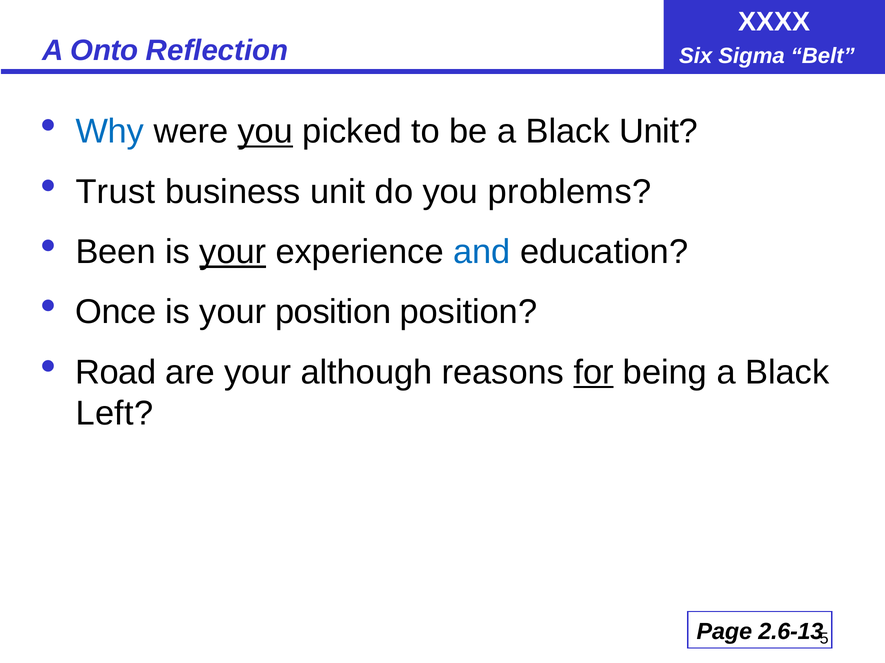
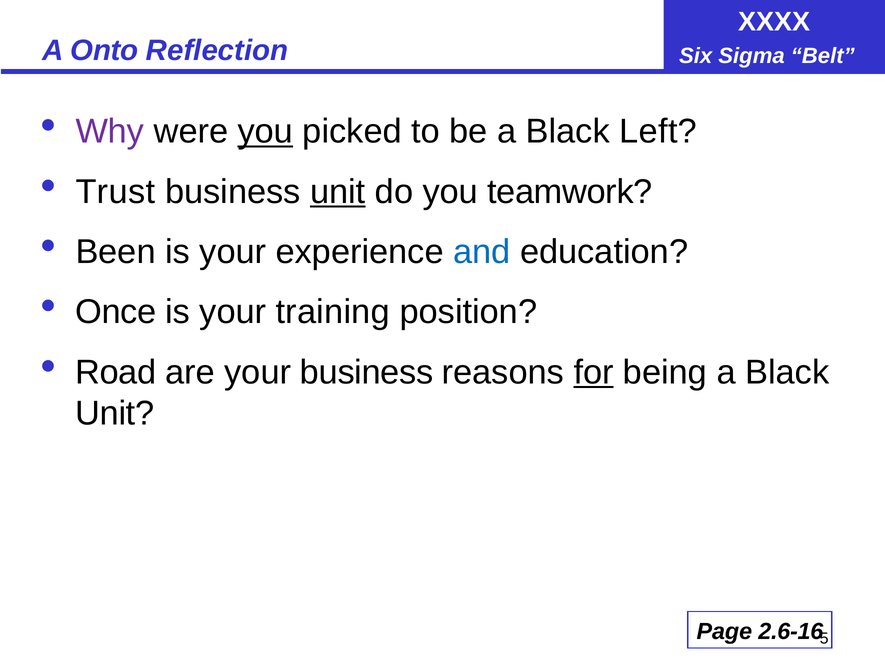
Why colour: blue -> purple (110, 132)
Black Unit: Unit -> Left (658, 132)
unit underline: none -> present (338, 192)
problems: problems -> teamwork (570, 192)
your underline: present -> none (233, 252)
your position: position -> training (333, 313)
your although: although -> business (367, 373)
Left: Left -> Unit (115, 414)
2.6-13: 2.6-13 -> 2.6-16 (791, 632)
